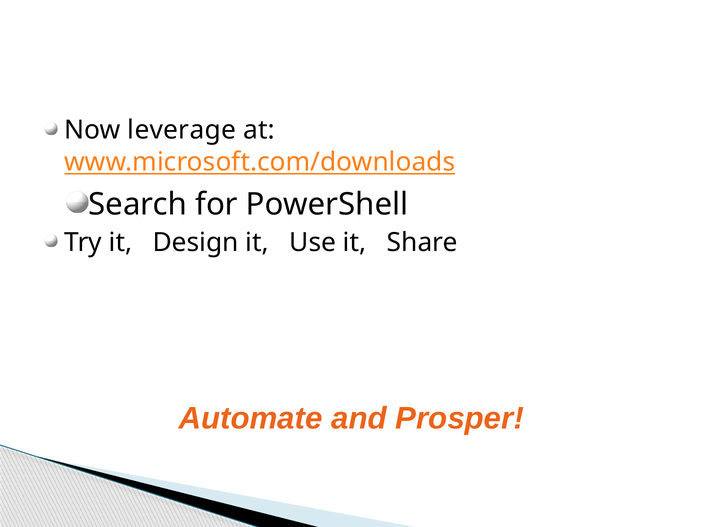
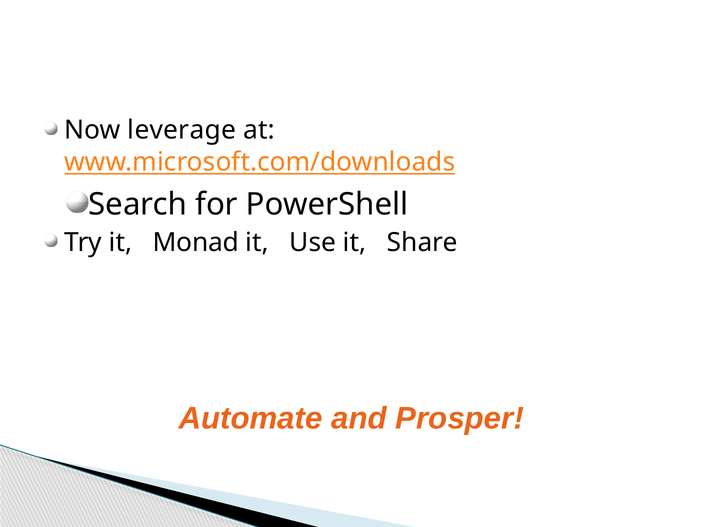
Design: Design -> Monad (196, 242)
